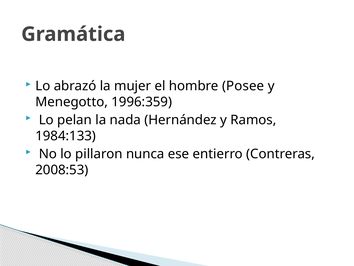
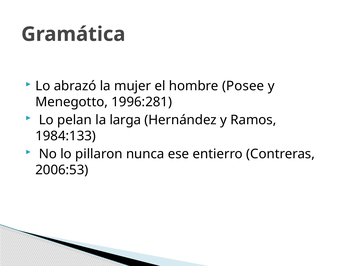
1996:359: 1996:359 -> 1996:281 (142, 102)
nada: nada -> larga (125, 120)
2008:53: 2008:53 -> 2006:53 (62, 170)
